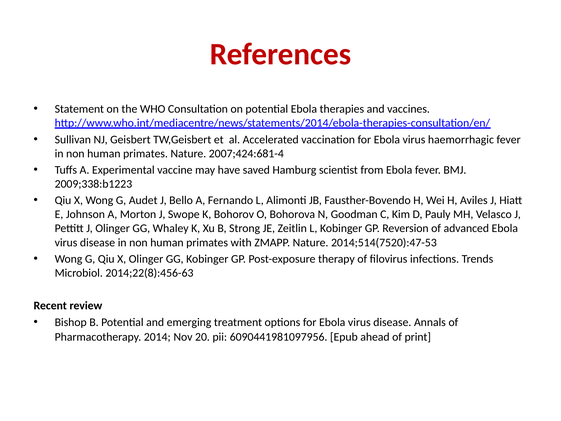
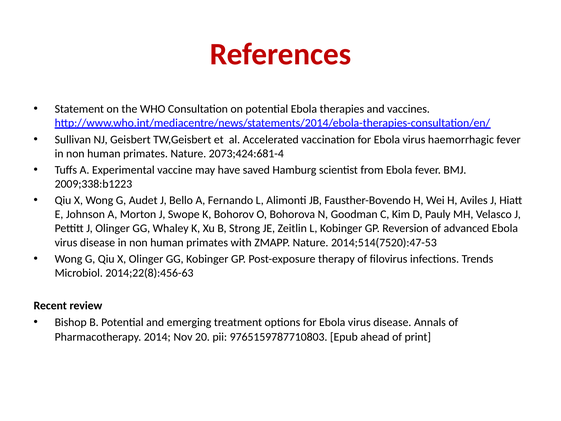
2007;424:681-4: 2007;424:681-4 -> 2073;424:681-4 (246, 154)
6090441981097956: 6090441981097956 -> 9765159787710803 (279, 337)
